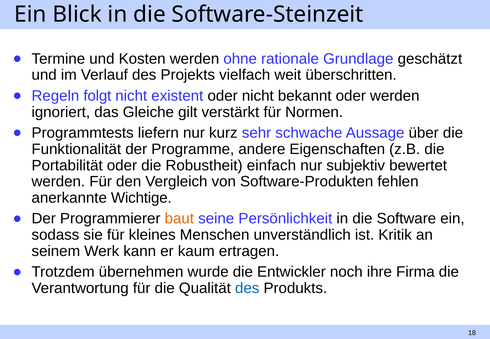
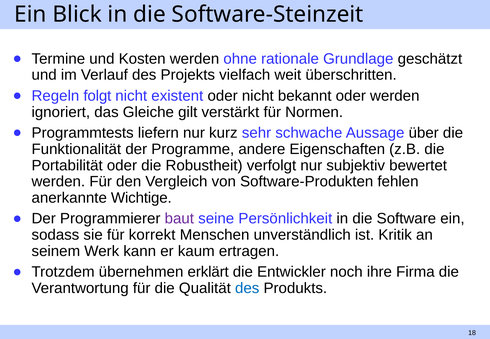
einfach: einfach -> verfolgt (271, 165)
baut colour: orange -> purple (179, 219)
kleines: kleines -> korrekt (152, 235)
wurde: wurde -> erklärt (208, 272)
